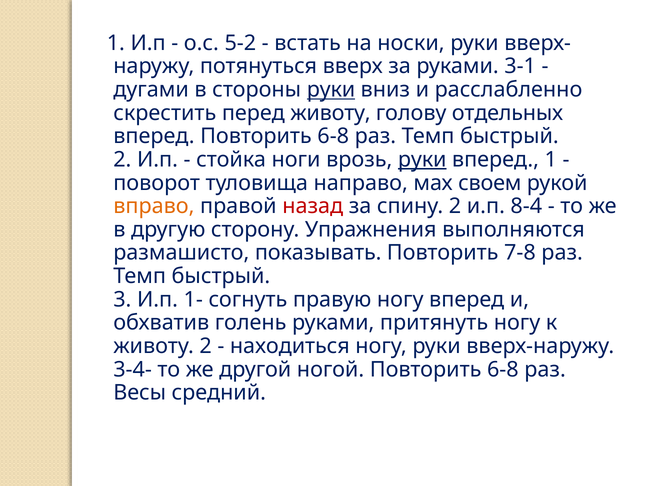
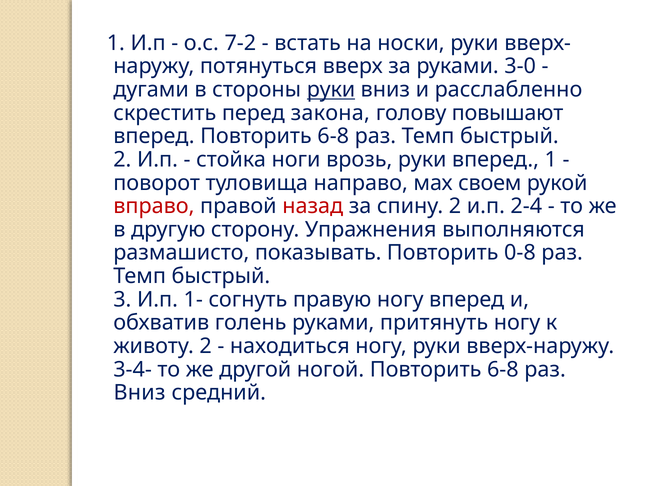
5-2: 5-2 -> 7-2 (240, 43)
3-1: 3-1 -> 3-0 (520, 66)
перед животу: животу -> закона (330, 113)
отдельных: отдельных -> повышают (507, 113)
руки underline: present -> none (422, 160)
вправо colour: orange -> red (154, 206)
8-4: 8-4 -> 2-4 (526, 206)
7-8: 7-8 -> 0-8 (520, 253)
Весы: Весы -> Вниз (140, 393)
